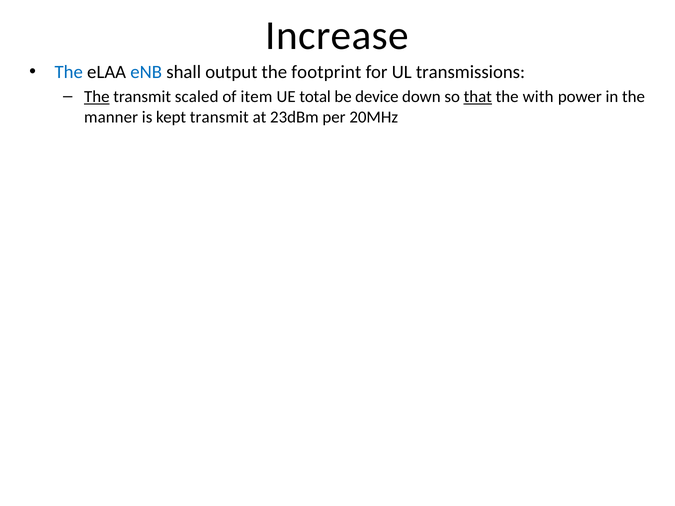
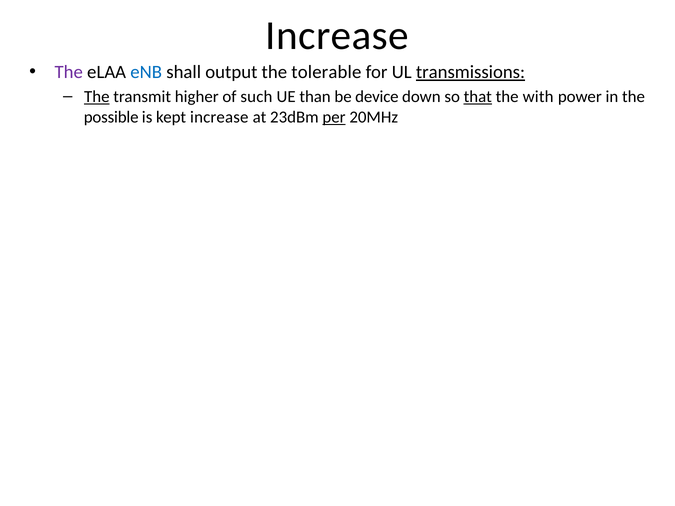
The colour: blue -> purple (69, 72)
footprint: footprint -> tolerable (326, 72)
transmissions underline: none -> present (471, 72)
scaled: scaled -> higher (197, 97)
item: item -> such (256, 97)
total: total -> than (315, 97)
manner: manner -> possible (111, 117)
kept transmit: transmit -> increase (219, 117)
per underline: none -> present (334, 117)
